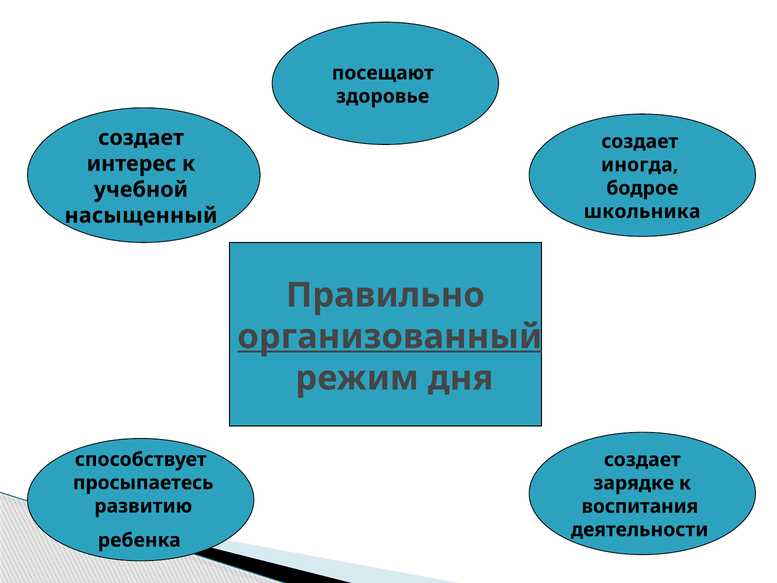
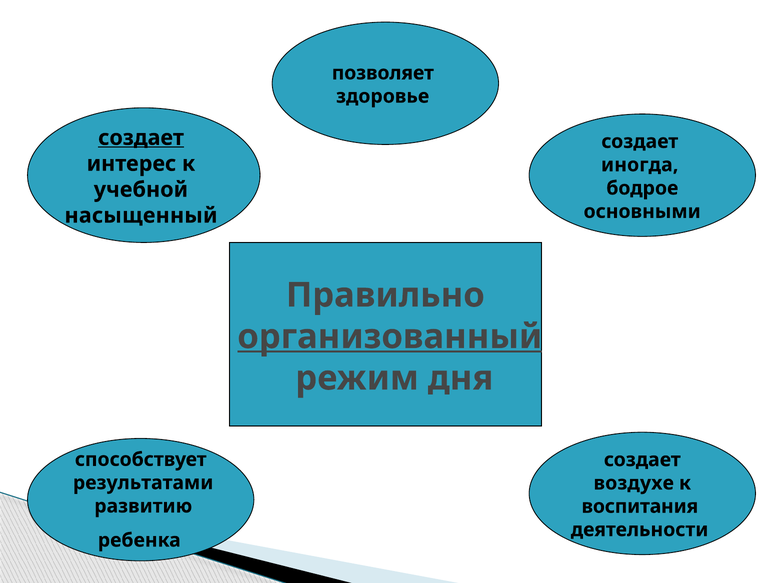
посещают: посещают -> позволяет (383, 73)
создает underline: none -> present (141, 138)
школьника: школьника -> основными (642, 211)
просыпаетесь: просыпаетесь -> результатами (143, 483)
зарядке: зарядке -> воздухе (634, 483)
